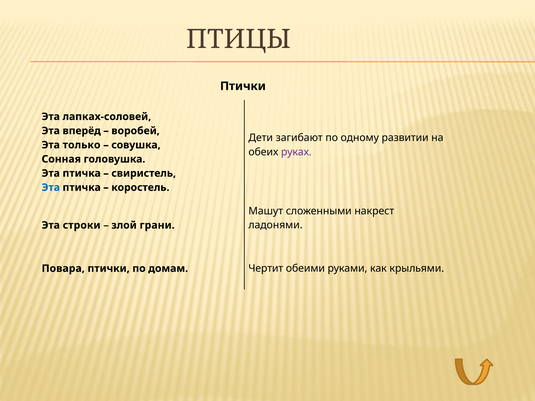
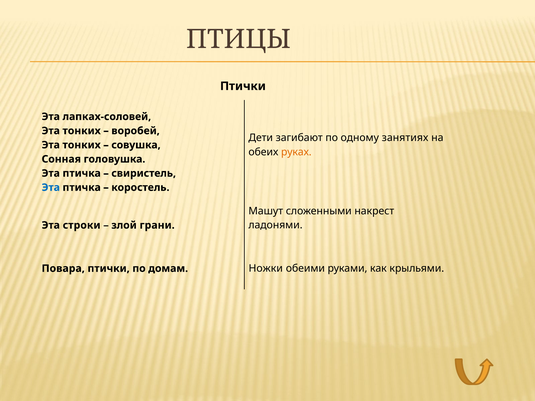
вперёд: вперёд -> тонких (82, 131)
развитии: развитии -> занятиях (405, 138)
только: только -> тонких (82, 145)
руках colour: purple -> orange (296, 152)
Чертит: Чертит -> Ножки (266, 269)
